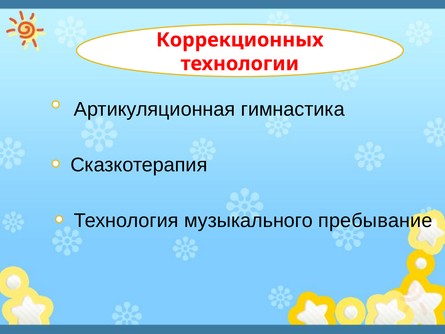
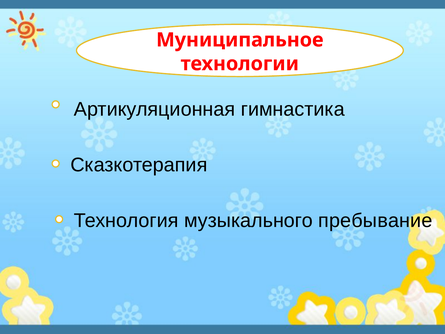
Коррекционных: Коррекционных -> Муниципальное (240, 40)
